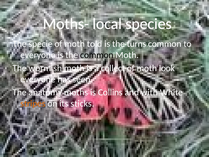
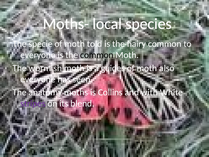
turns: turns -> hairy (136, 44)
collect: collect -> guides (113, 68)
look: look -> also (167, 68)
stripes colour: orange -> purple (33, 103)
sticks: sticks -> blend (82, 103)
